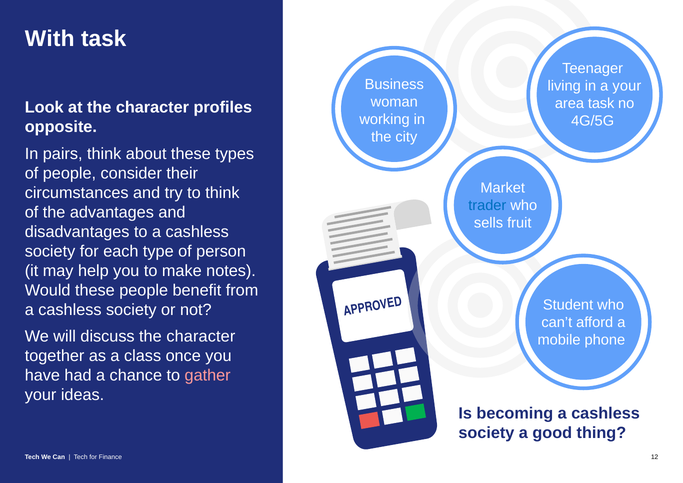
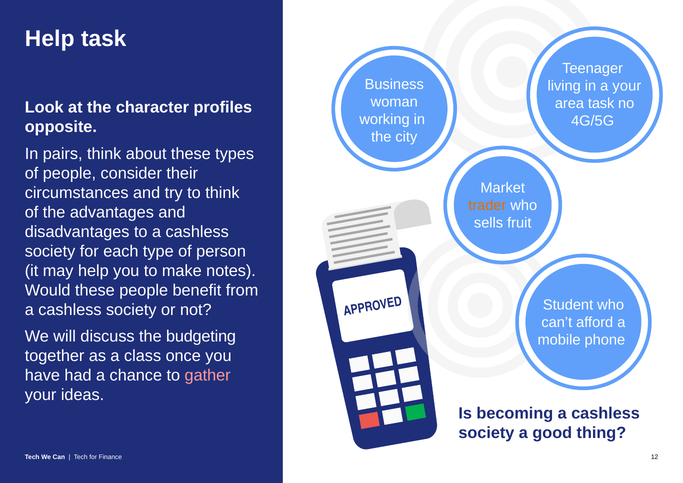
With: With -> Help (50, 38)
trader colour: blue -> orange (487, 206)
discuss the character: character -> budgeting (201, 336)
